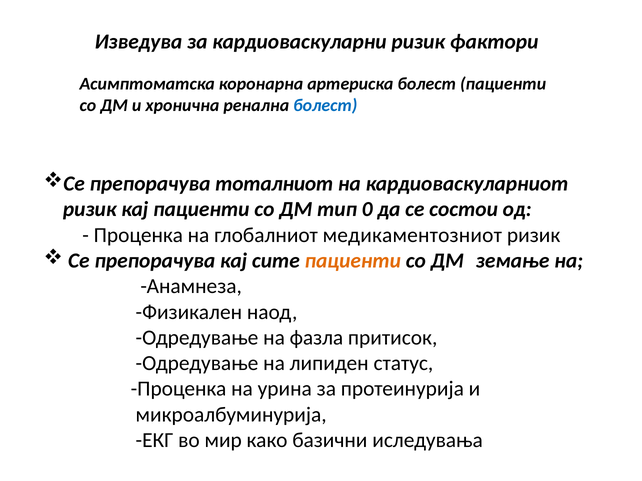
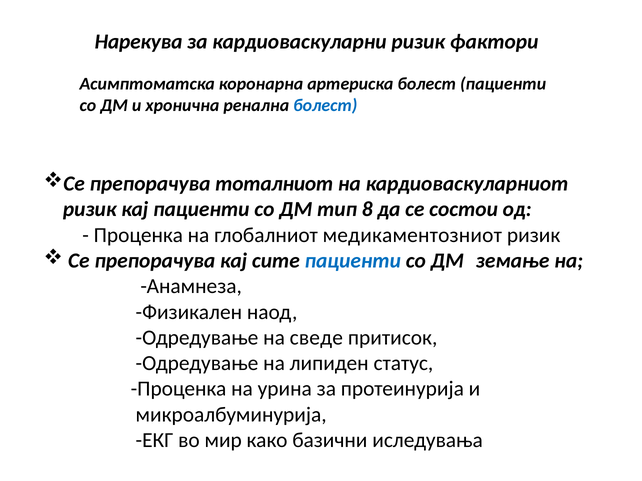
Изведува: Изведува -> Нарекува (139, 42)
0: 0 -> 8 (367, 210)
пациенти colour: orange -> blue (353, 261)
фазла: фазла -> сведе (316, 338)
